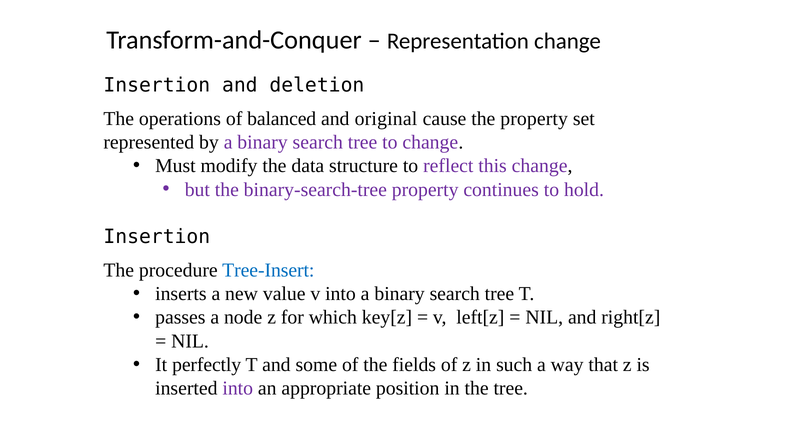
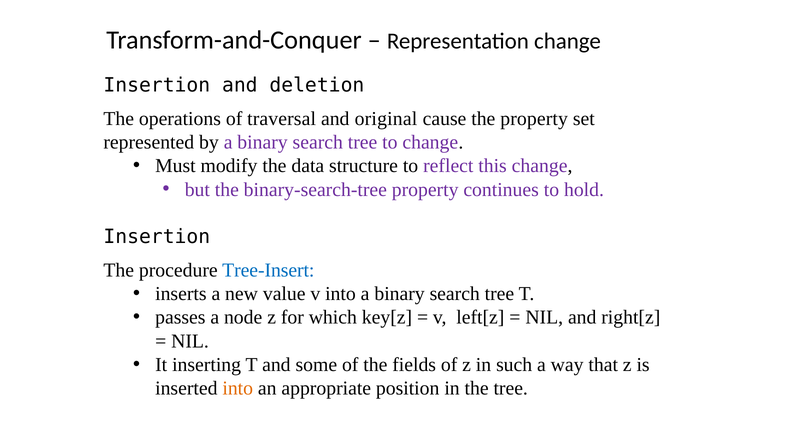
balanced: balanced -> traversal (282, 119)
perfectly: perfectly -> inserting (207, 365)
into colour: purple -> orange (238, 389)
